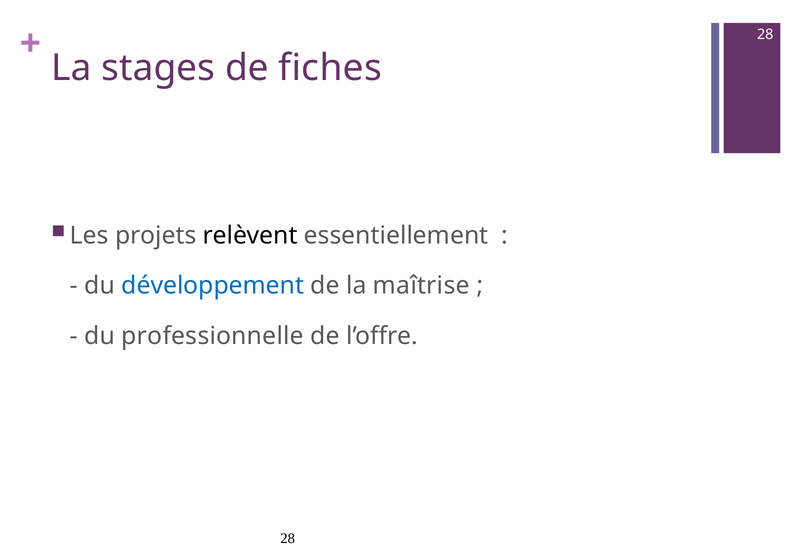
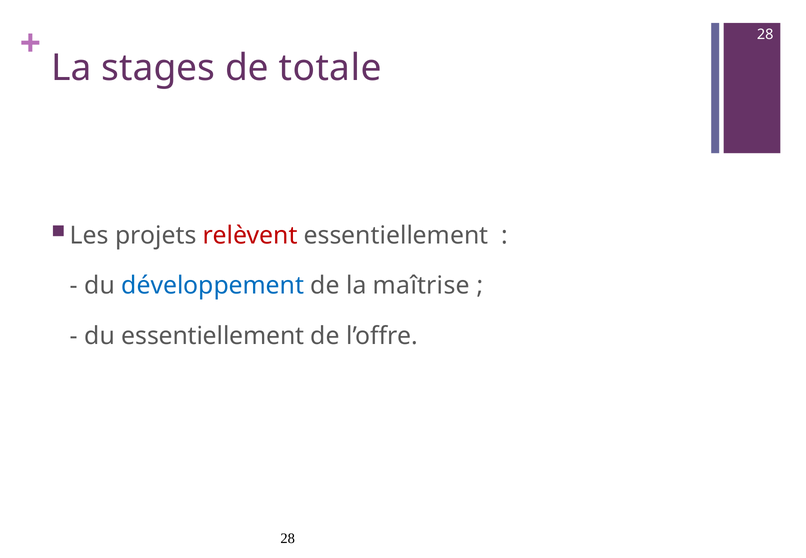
fiches: fiches -> totale (330, 68)
relèvent colour: black -> red (250, 235)
du professionnelle: professionnelle -> essentiellement (213, 336)
